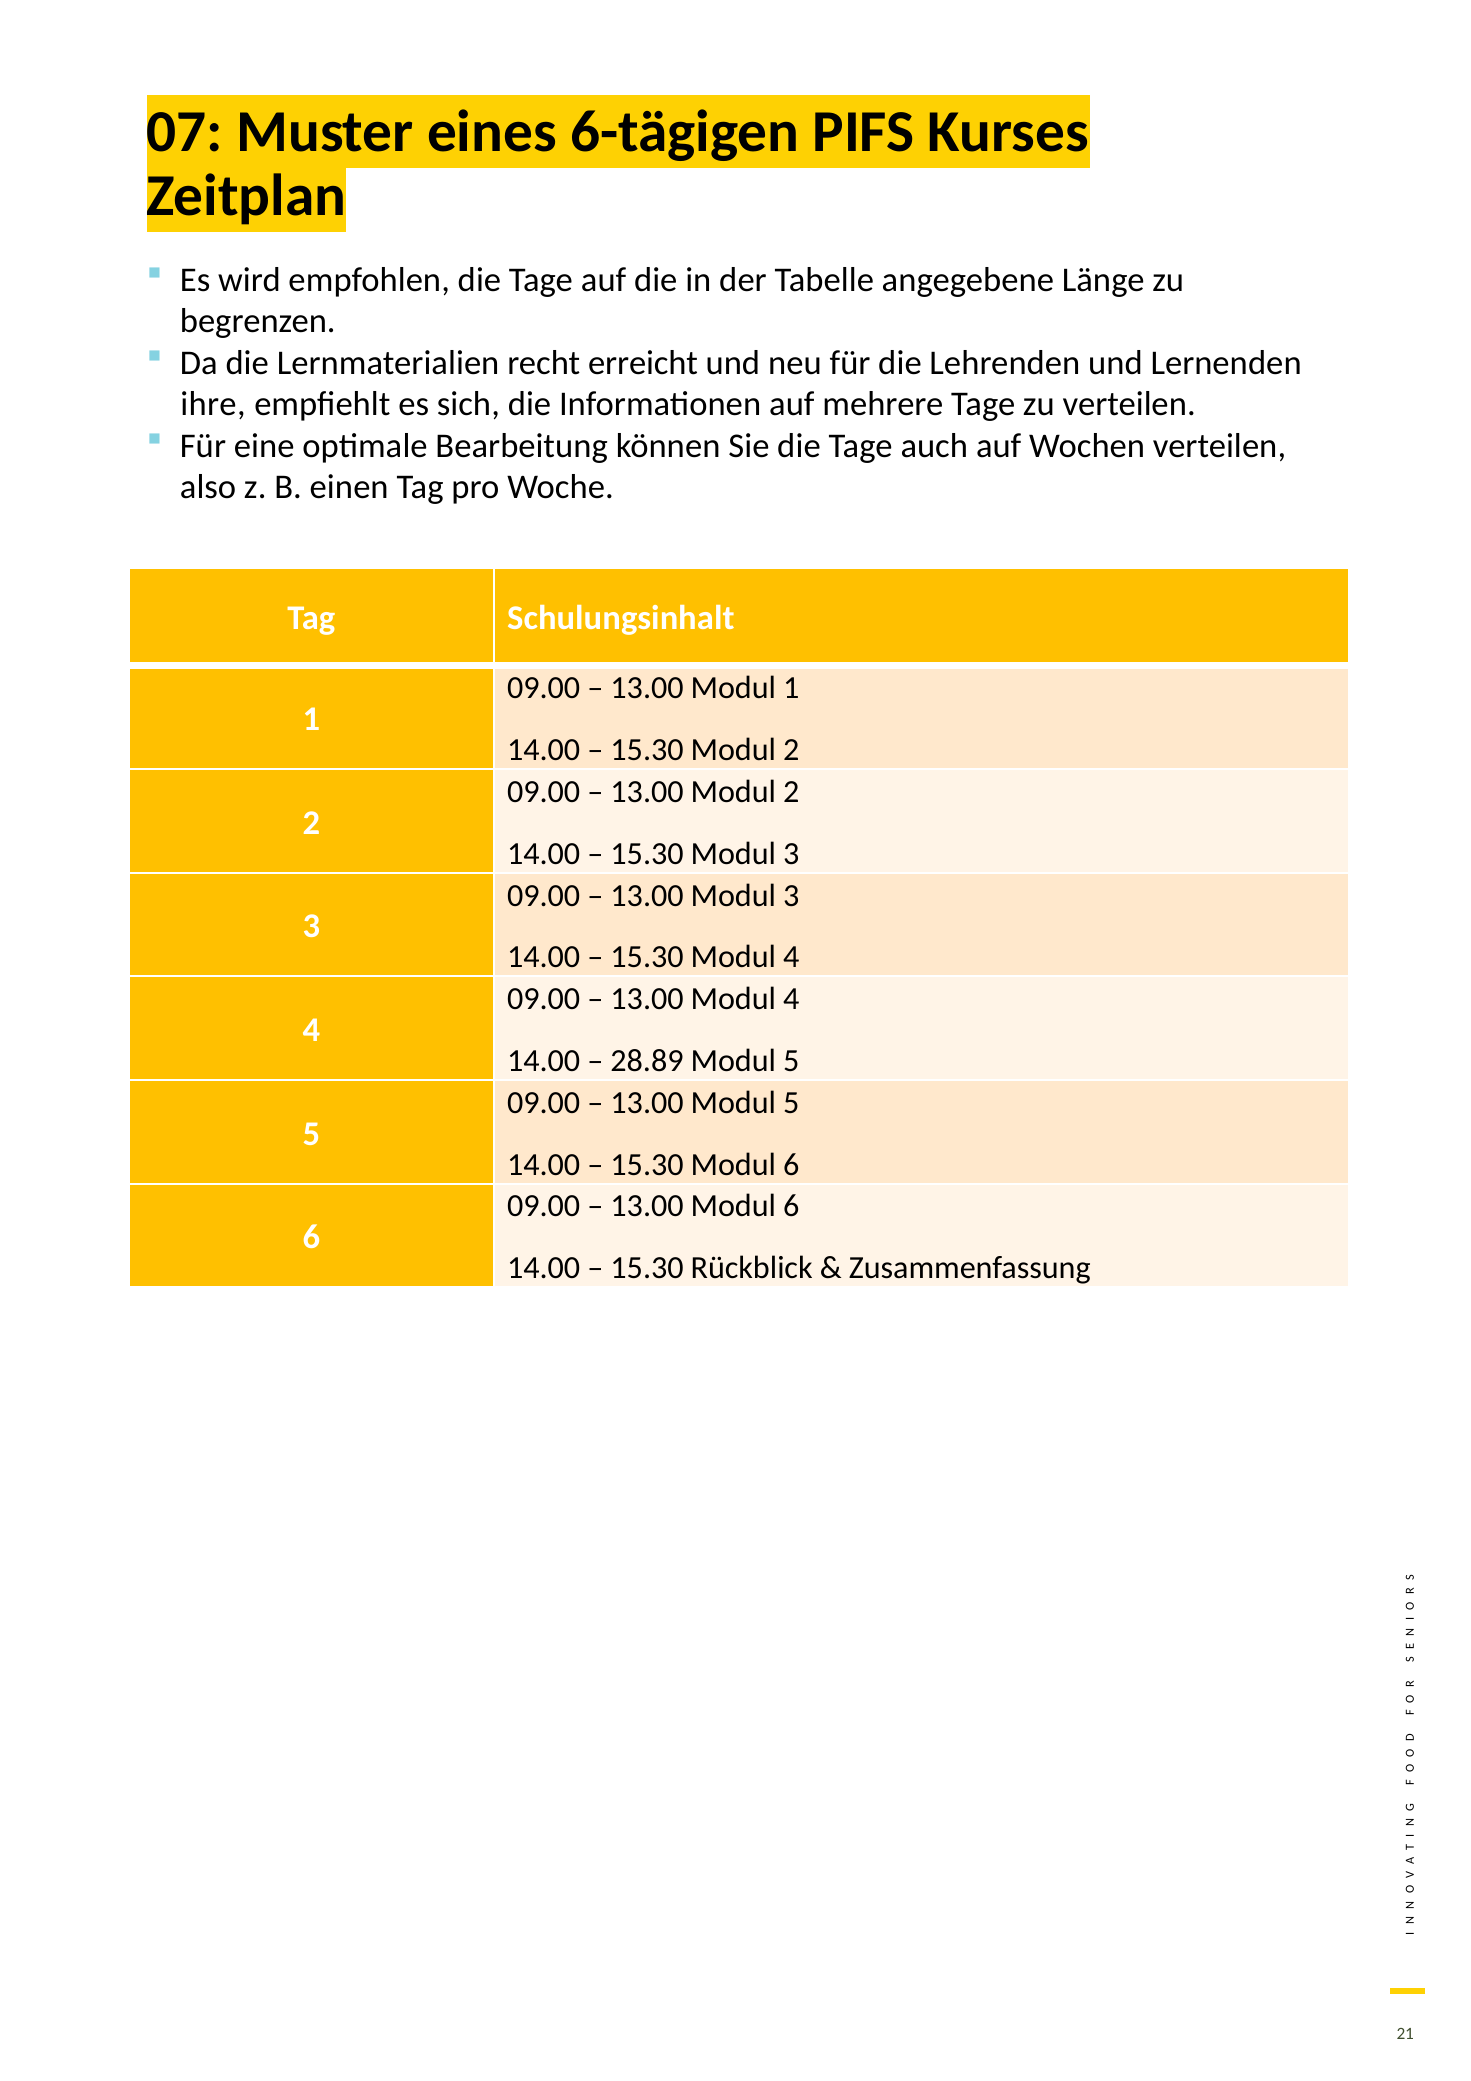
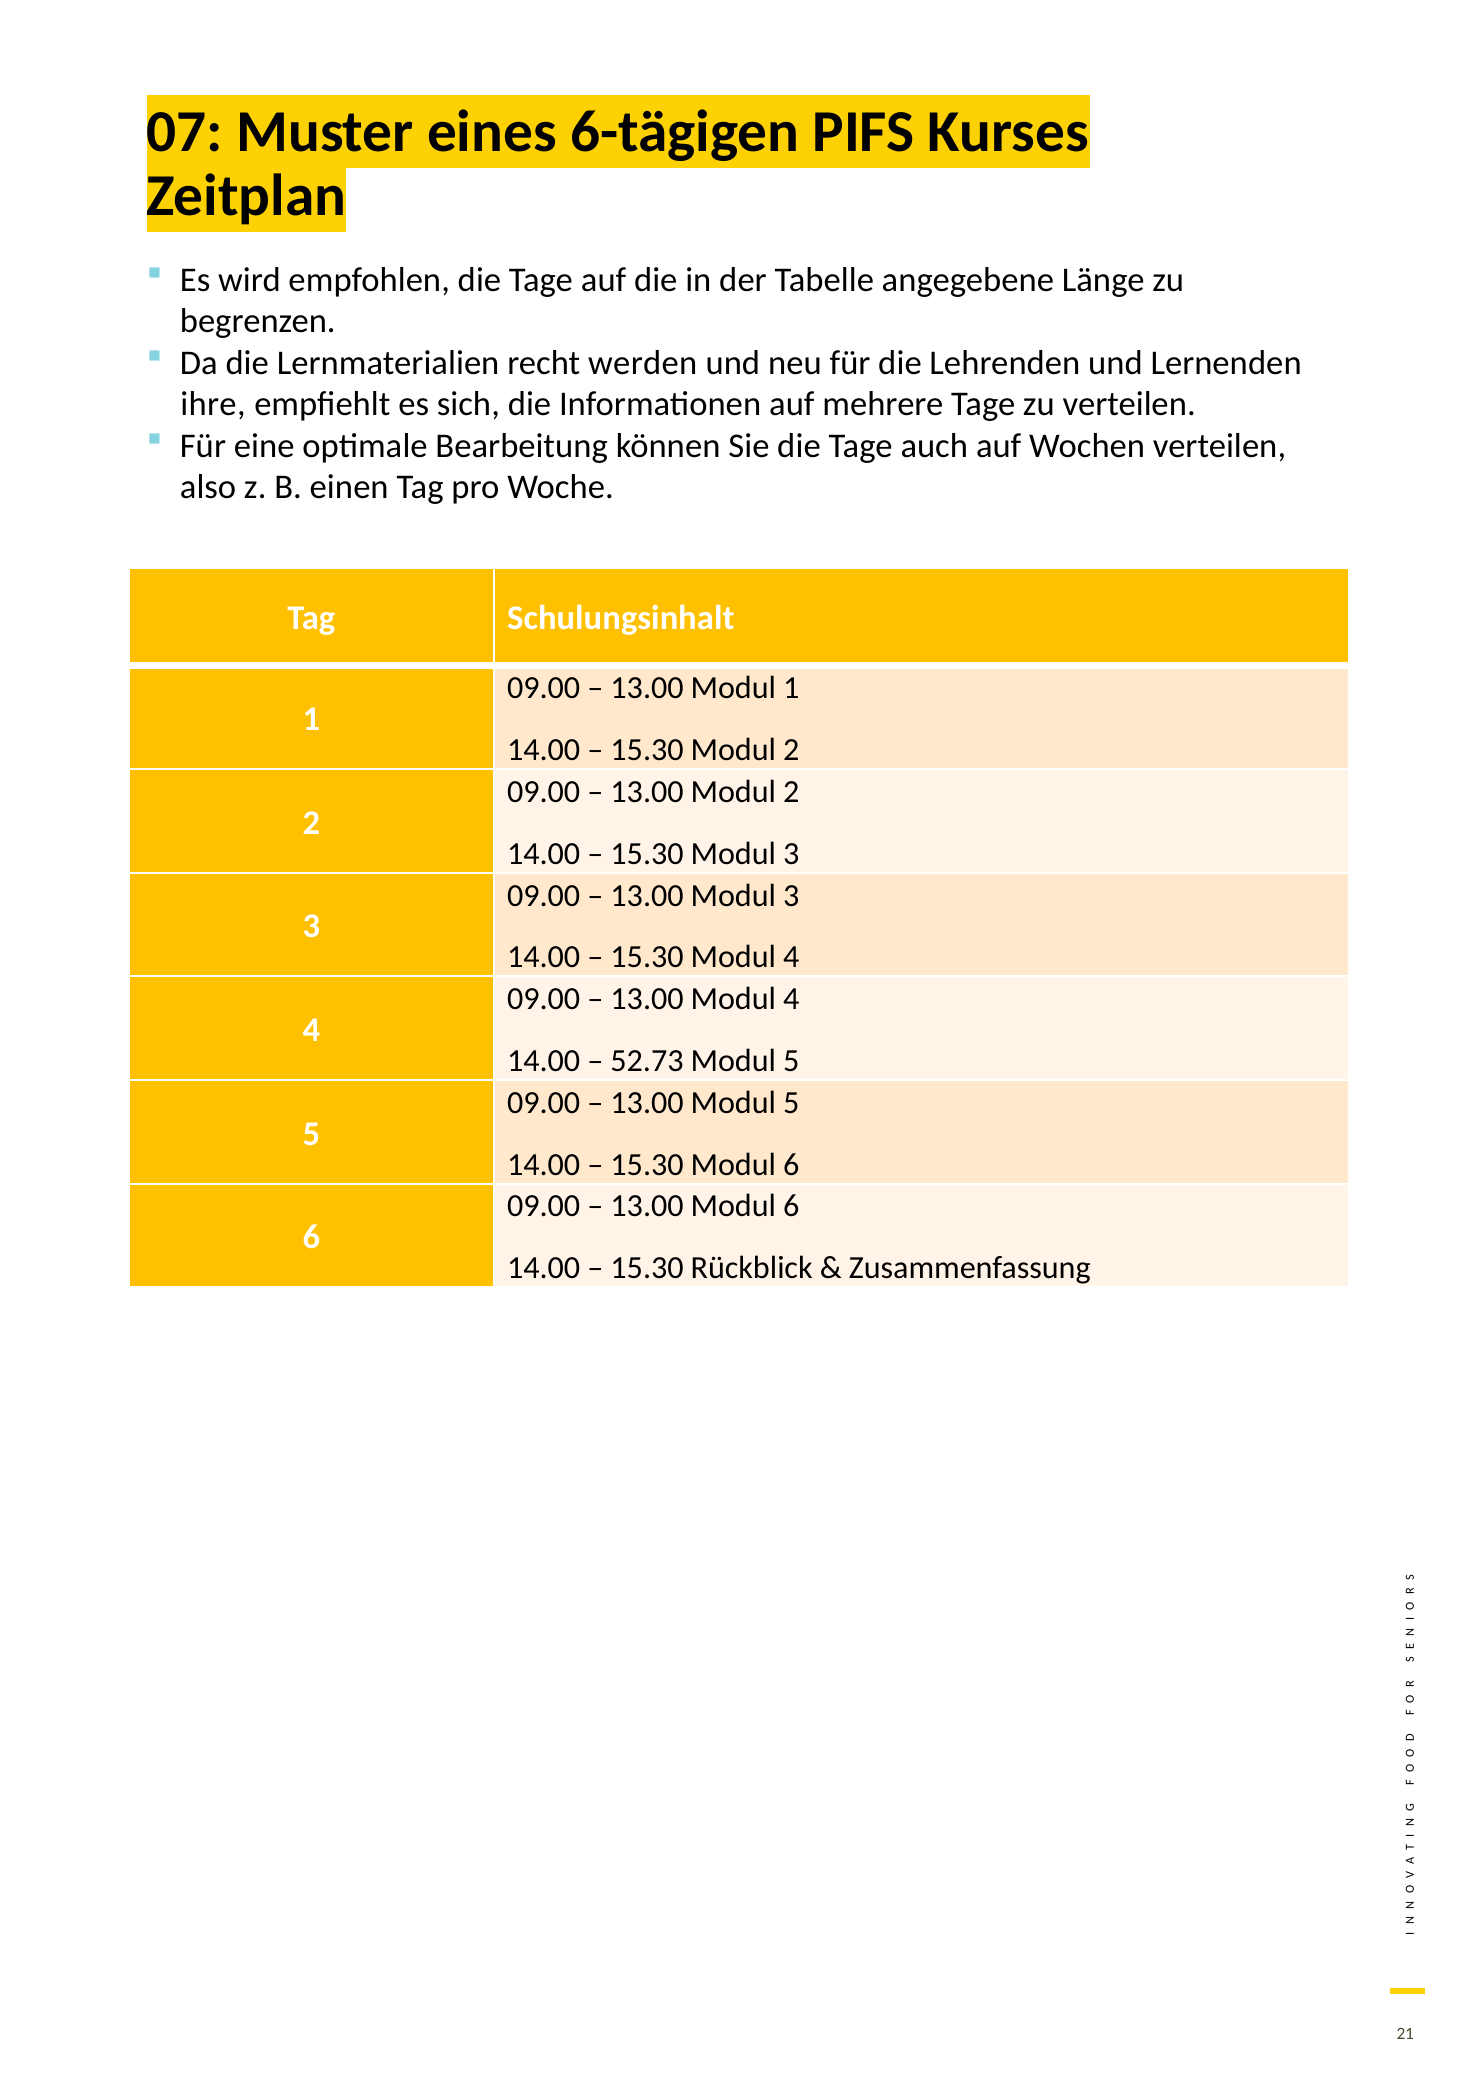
erreicht: erreicht -> werden (643, 363)
28.89: 28.89 -> 52.73 (647, 1060)
